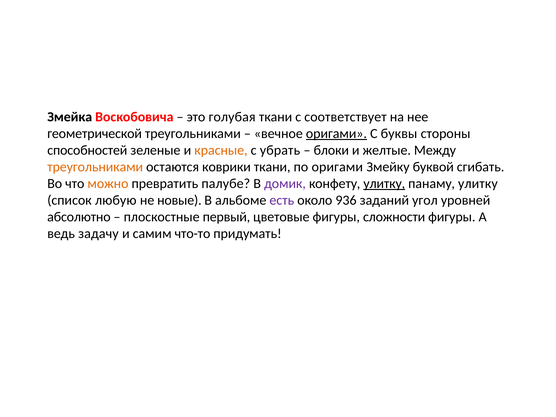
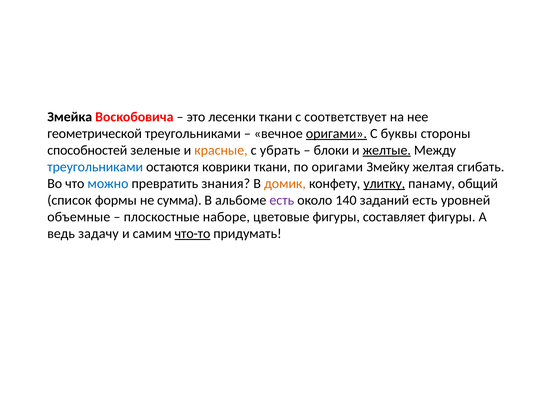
голубая: голубая -> лесенки (232, 117)
желтые underline: none -> present (387, 150)
треугольниками colour: orange -> blue (95, 167)
буквой: буквой -> желтая (433, 167)
можно colour: orange -> blue (108, 184)
палубе: палубе -> знания (226, 184)
домик colour: purple -> orange (285, 184)
панаму улитку: улитку -> общий (478, 184)
любую: любую -> формы (116, 200)
новые: новые -> сумма (179, 200)
936: 936 -> 140 (346, 200)
заданий угол: угол -> есть (425, 200)
абсолютно: абсолютно -> объемные (79, 217)
первый: первый -> наборе (226, 217)
сложности: сложности -> составляет (394, 217)
что-то underline: none -> present (192, 234)
